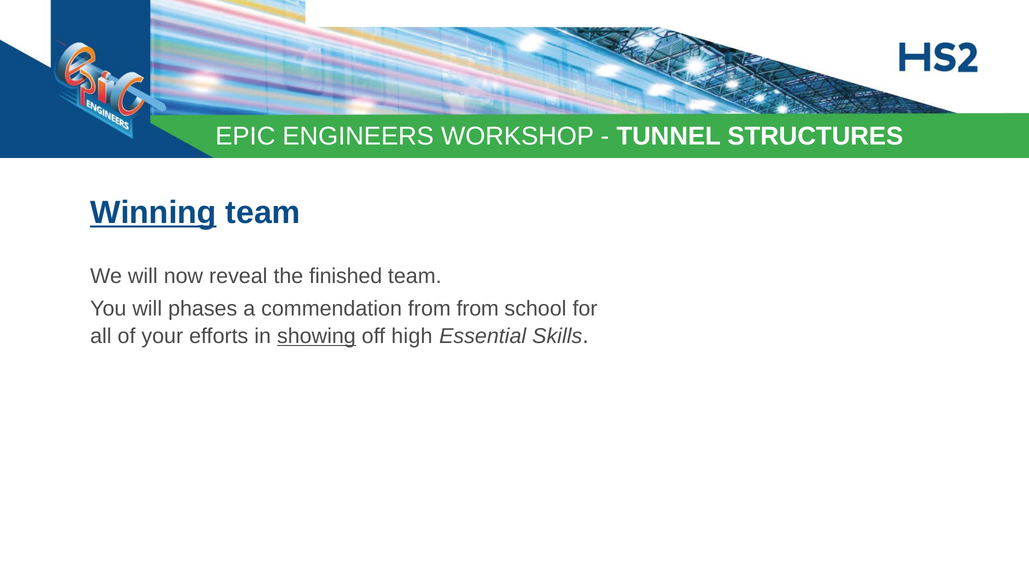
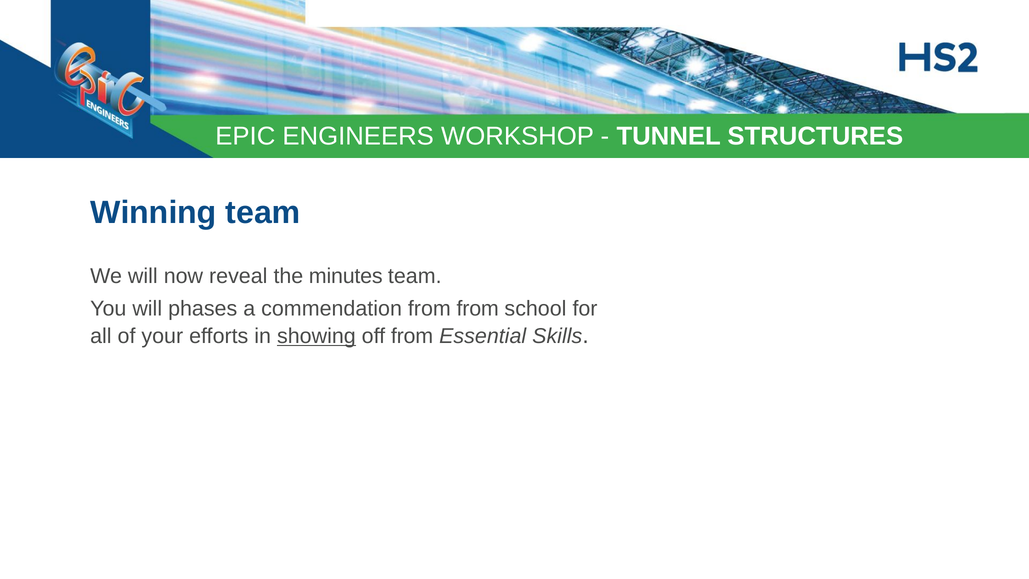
Winning underline: present -> none (153, 213)
finished: finished -> minutes (346, 276)
off high: high -> from (412, 336)
